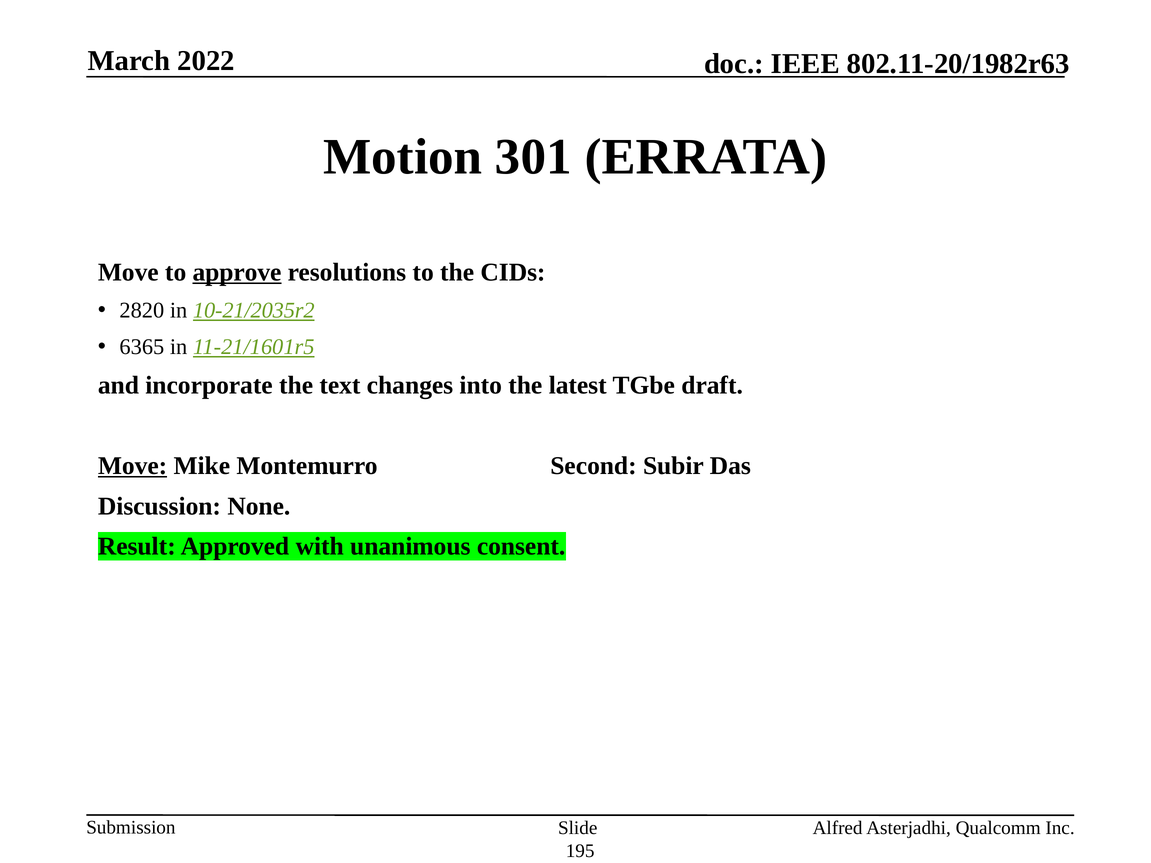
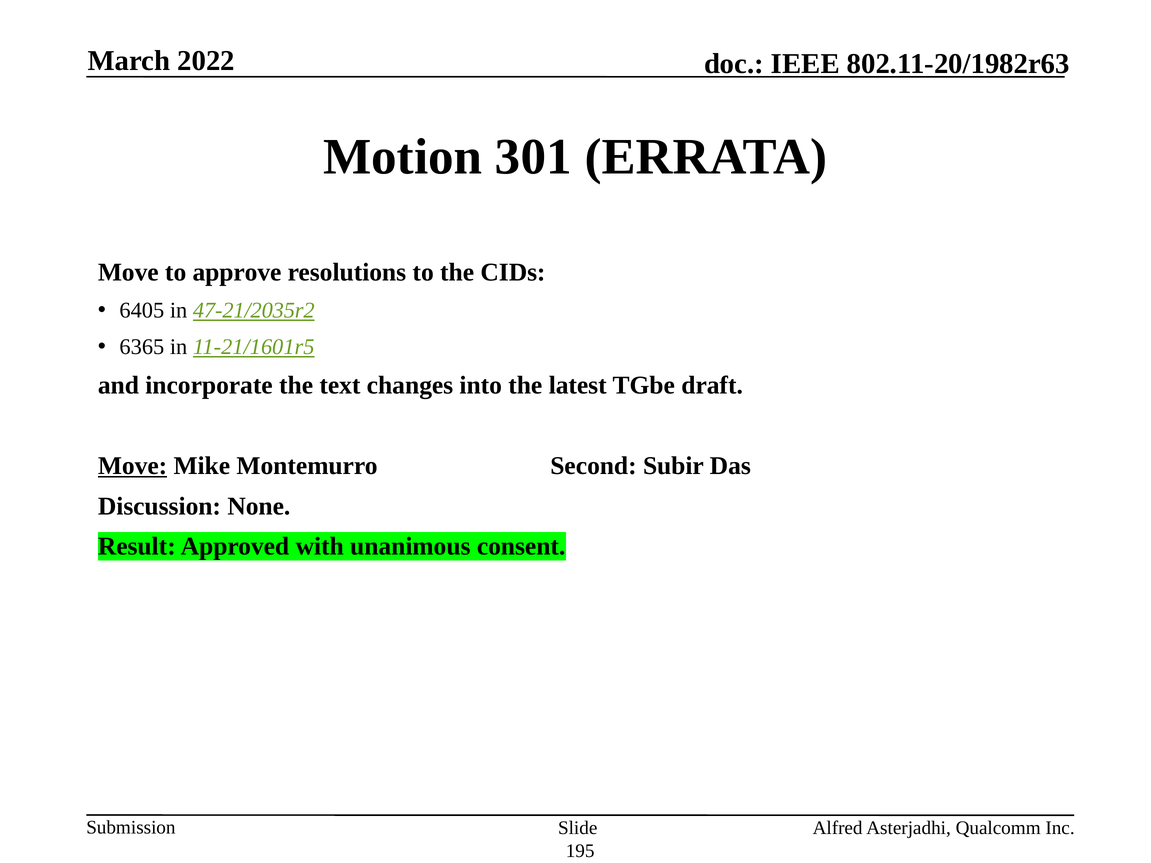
approve underline: present -> none (237, 272)
2820: 2820 -> 6405 (142, 310)
10-21/2035r2: 10-21/2035r2 -> 47-21/2035r2 (254, 310)
